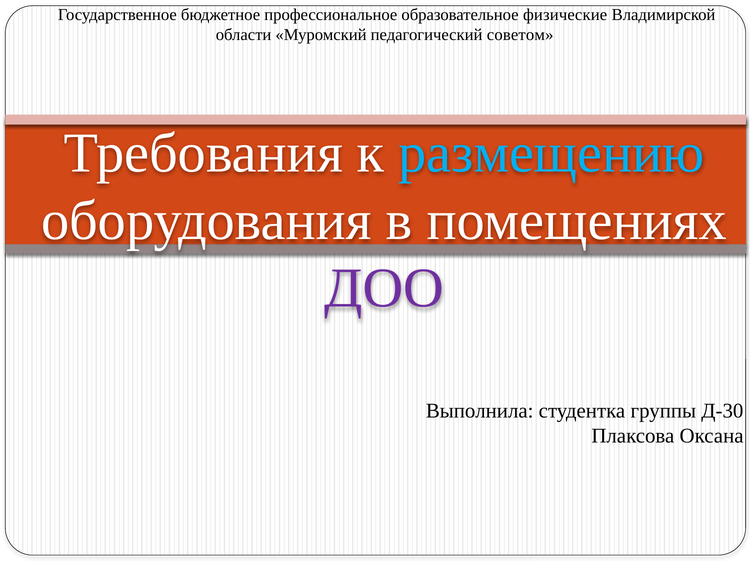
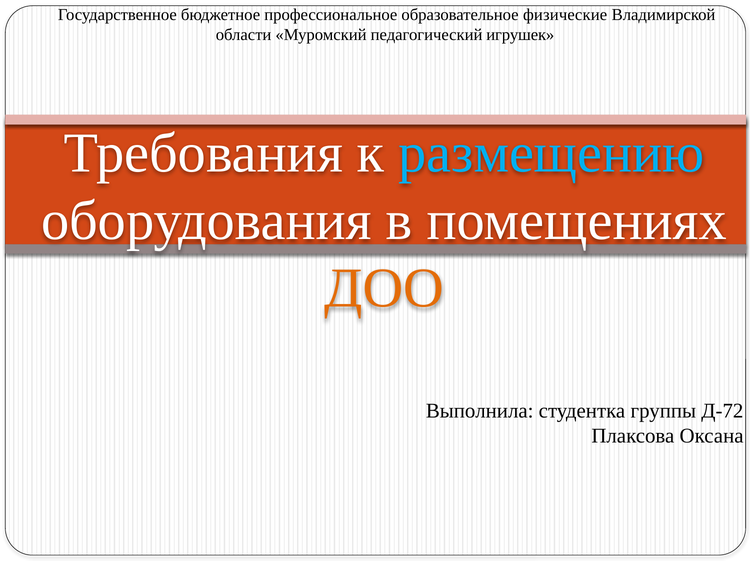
советом: советом -> игрушек (520, 35)
ДОО colour: purple -> orange (384, 288)
Д-30: Д-30 -> Д-72 (722, 411)
